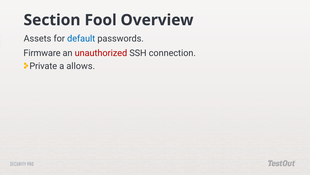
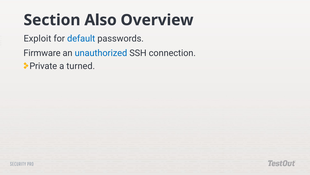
Fool: Fool -> Also (101, 20)
Assets: Assets -> Exploit (37, 39)
unauthorized colour: red -> blue (101, 53)
allows: allows -> turned (81, 66)
